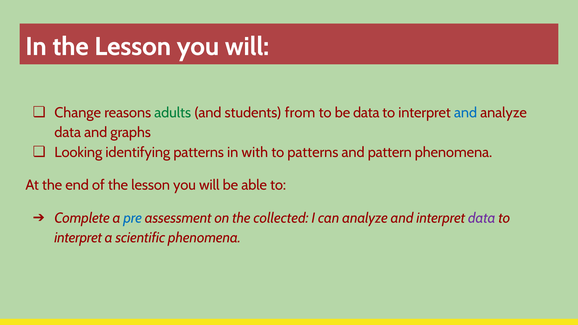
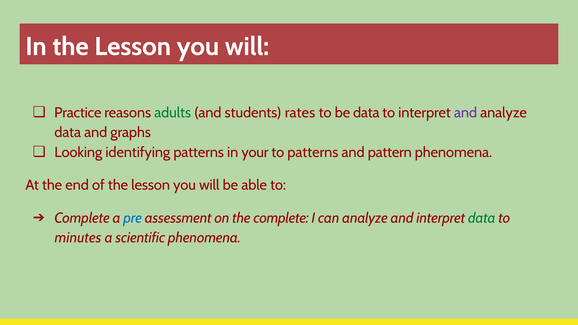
Change: Change -> Practice (78, 113)
from: from -> rates (300, 113)
and colour: blue -> purple (466, 113)
with: with -> your (255, 152)
the collected: collected -> complete (281, 218)
data colour: purple -> green (482, 218)
interpret: interpret -> minutes (78, 238)
